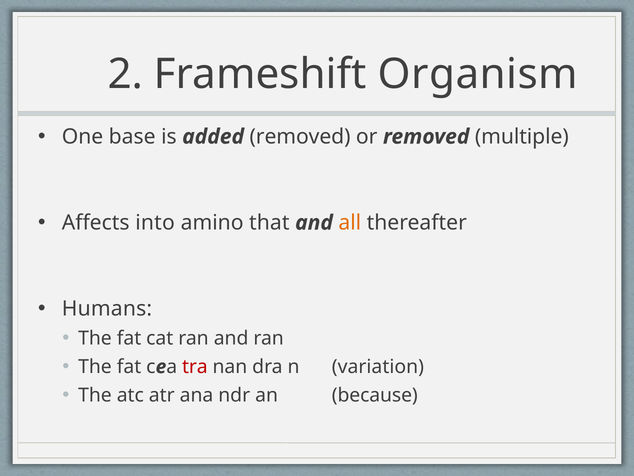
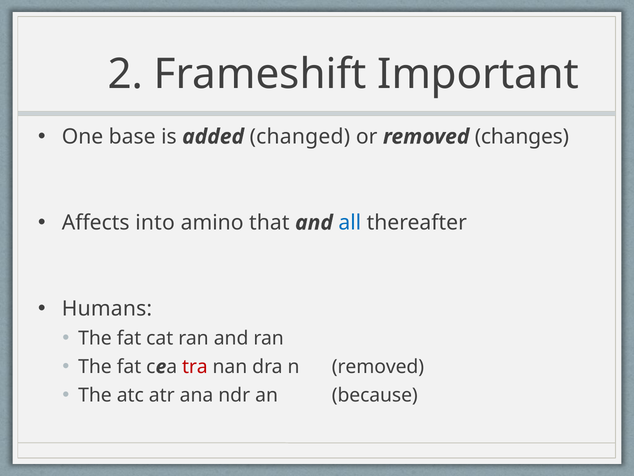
Organism: Organism -> Important (478, 74)
added removed: removed -> changed (300, 137)
multiple: multiple -> changes (522, 137)
all colour: orange -> blue (350, 223)
n variation: variation -> removed (378, 366)
